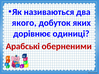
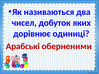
якого: якого -> чисел (24, 23)
